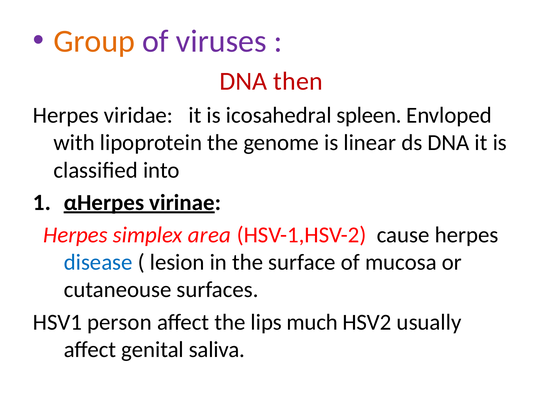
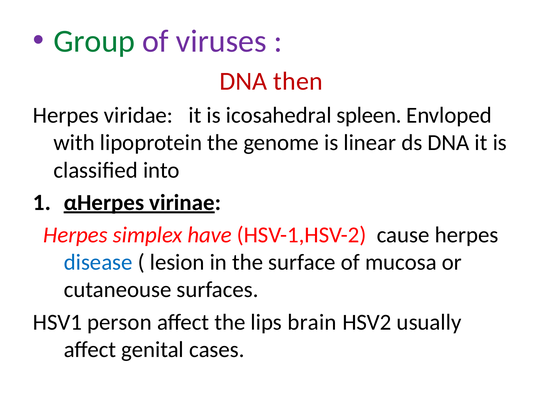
Group colour: orange -> green (94, 41)
area: area -> have (210, 235)
much: much -> brain (312, 322)
saliva: saliva -> cases (217, 349)
